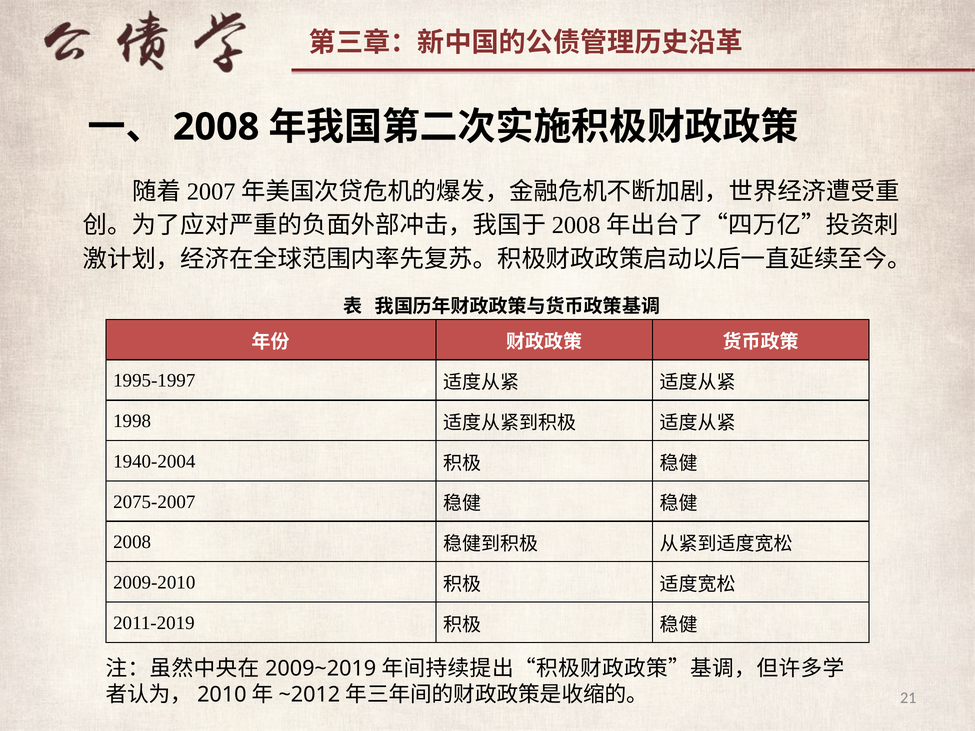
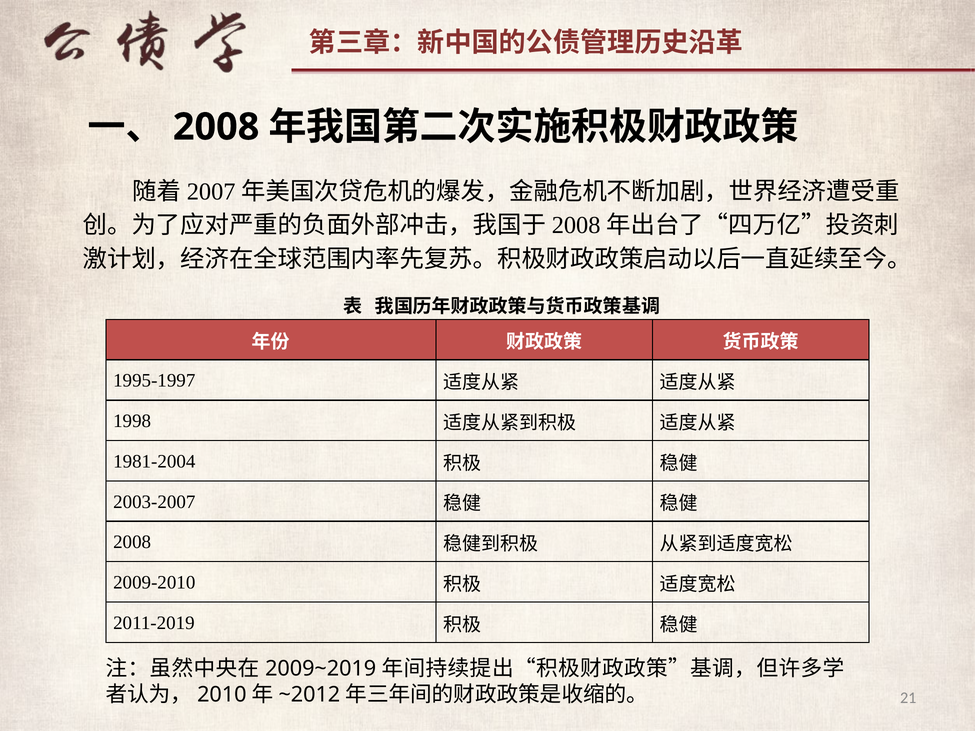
1940-2004: 1940-2004 -> 1981-2004 (154, 462)
2075-2007: 2075-2007 -> 2003-2007 (154, 502)
